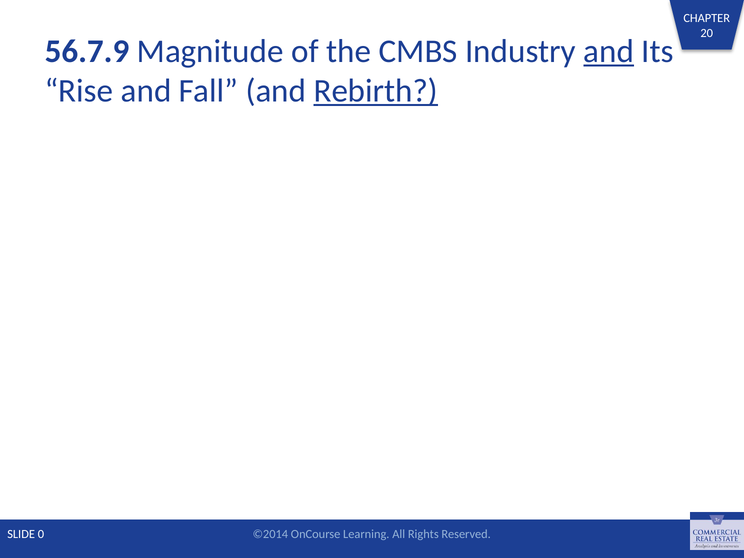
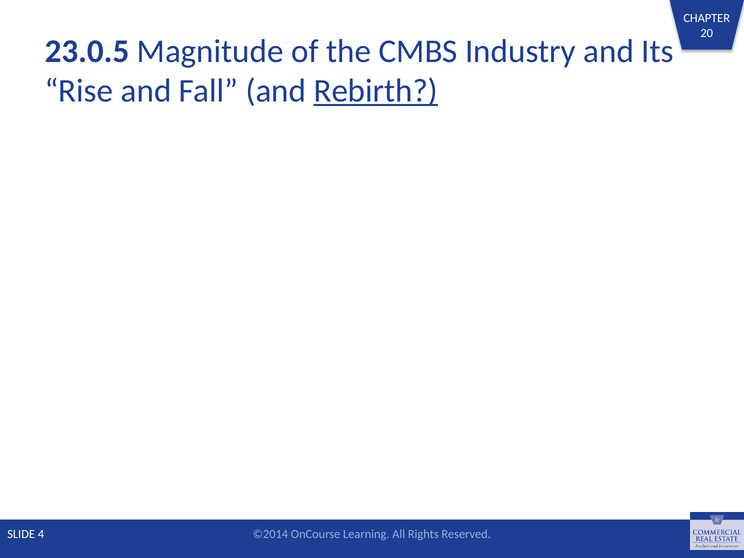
56.7.9: 56.7.9 -> 23.0.5 (87, 51)
and underline: present -> none (609, 51)
0: 0 -> 4 (41, 534)
